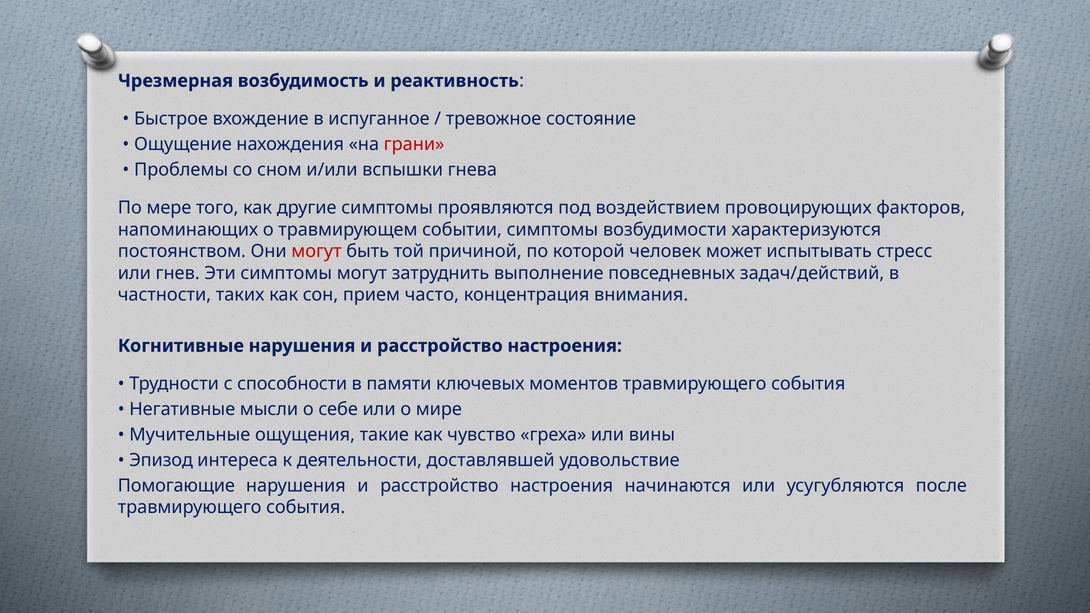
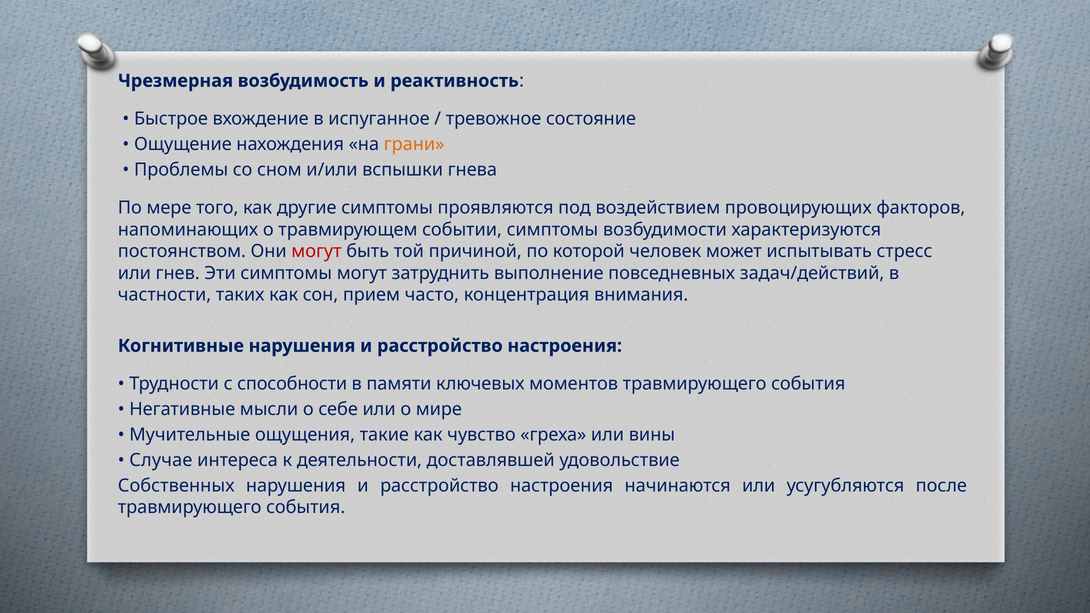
грани colour: red -> orange (414, 144)
Эпизод: Эпизод -> Случае (161, 460)
Помогающие: Помогающие -> Собственных (176, 486)
